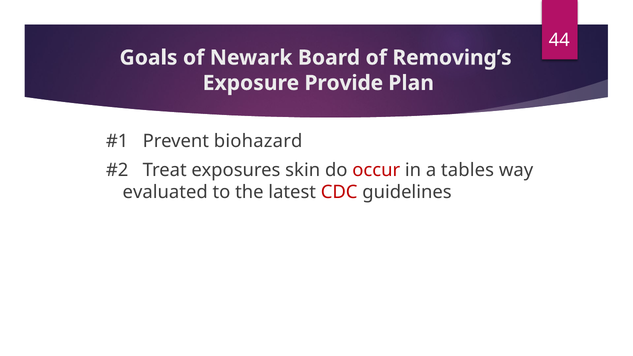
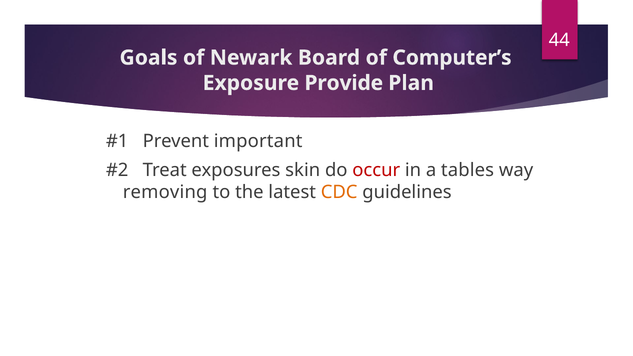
Removing’s: Removing’s -> Computer’s (452, 58)
biohazard: biohazard -> important (258, 141)
evaluated: evaluated -> removing (165, 192)
CDC colour: red -> orange (339, 192)
